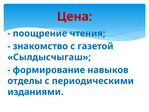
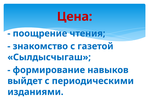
отделы: отделы -> выйдет (25, 81)
